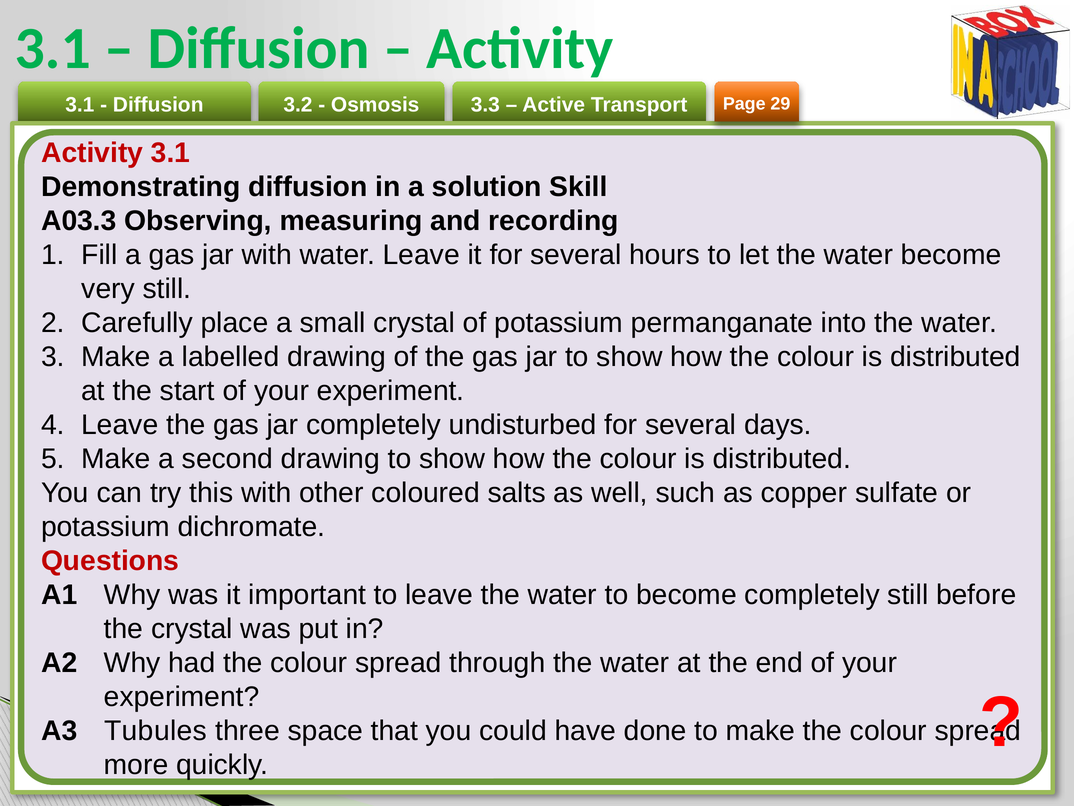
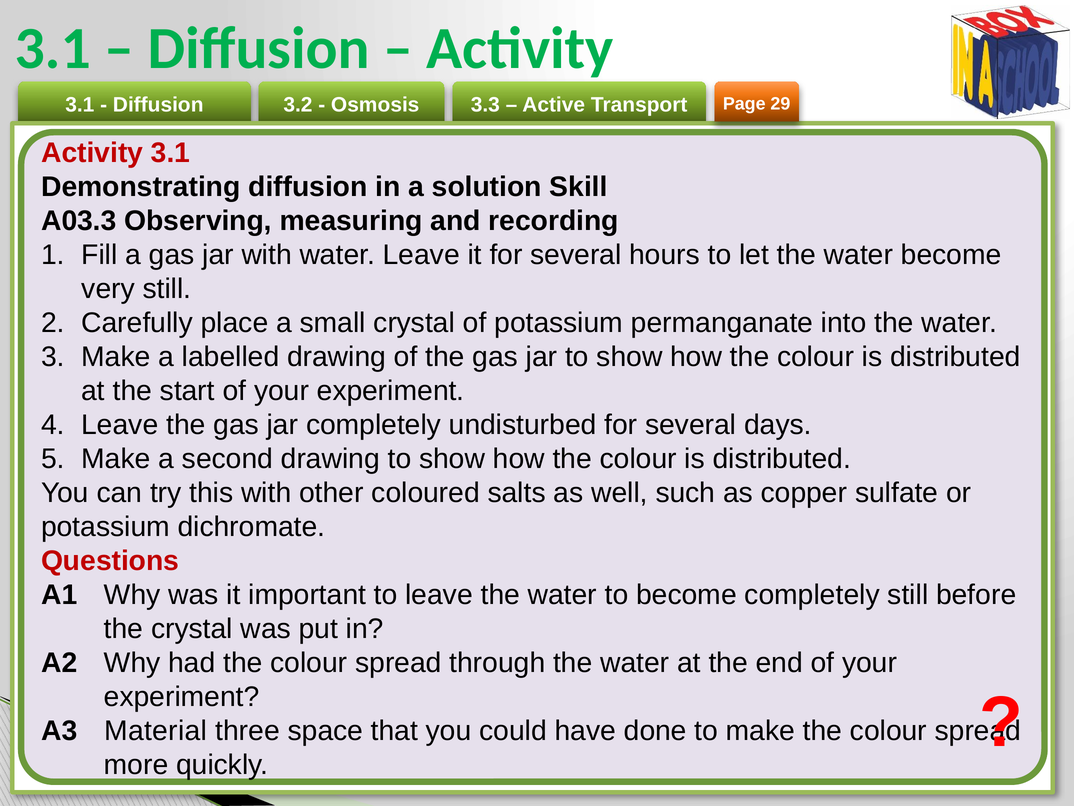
Tubules: Tubules -> Material (156, 731)
